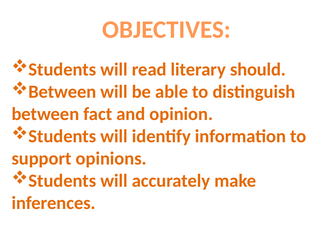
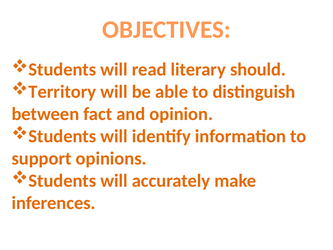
Between: Between -> Territory (62, 92)
